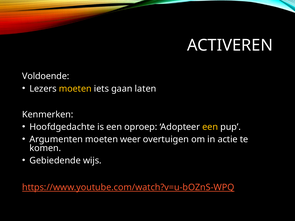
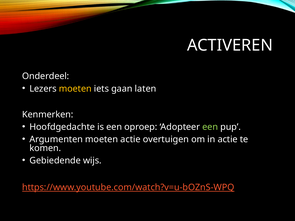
Voldoende: Voldoende -> Onderdeel (46, 76)
een colour: yellow -> light green (210, 127)
moeten weer: weer -> actie (130, 139)
